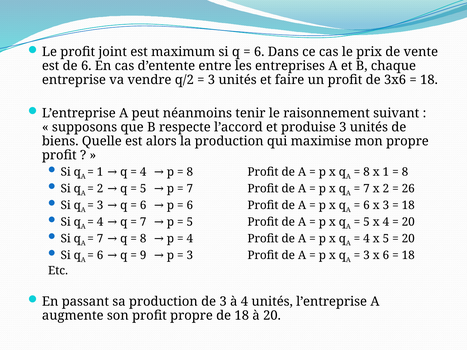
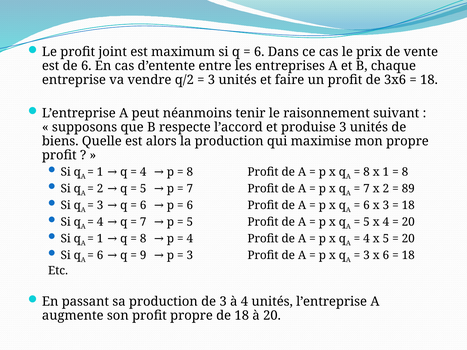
26: 26 -> 89 (408, 189)
7: 7 -> 1 (100, 239)
